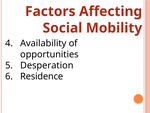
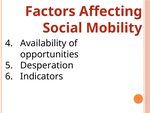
Residence: Residence -> Indicators (42, 76)
